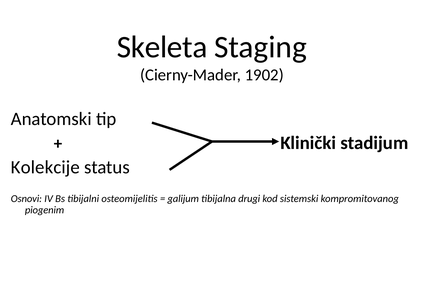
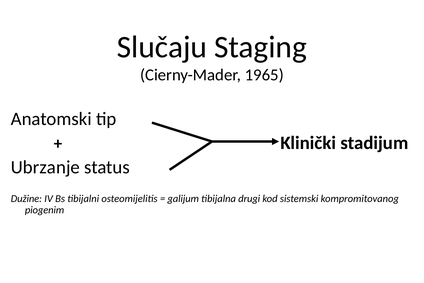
Skeleta: Skeleta -> Slučaju (162, 47)
1902: 1902 -> 1965 (264, 75)
Kolekcije: Kolekcije -> Ubrzanje (45, 167)
Osnovi: Osnovi -> Dužine (26, 198)
